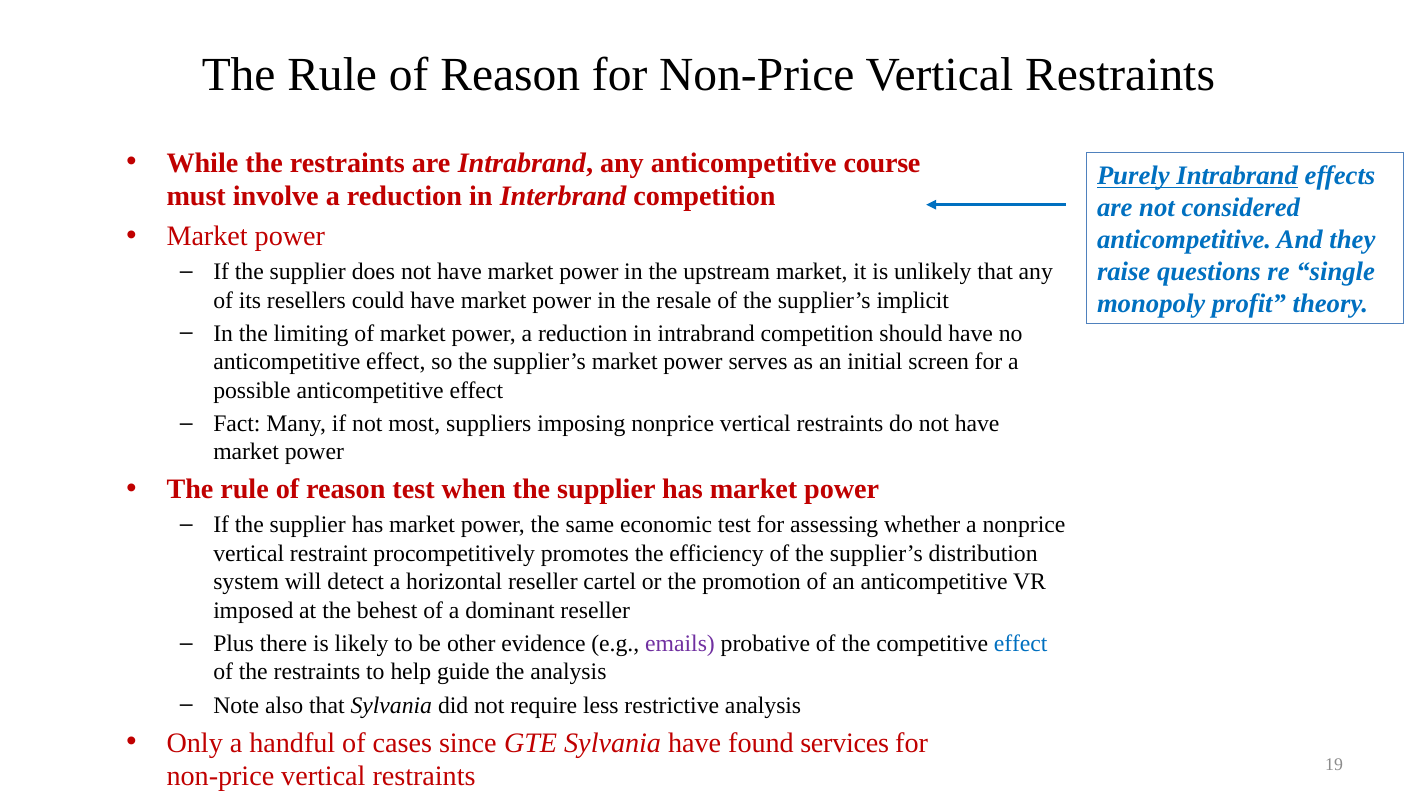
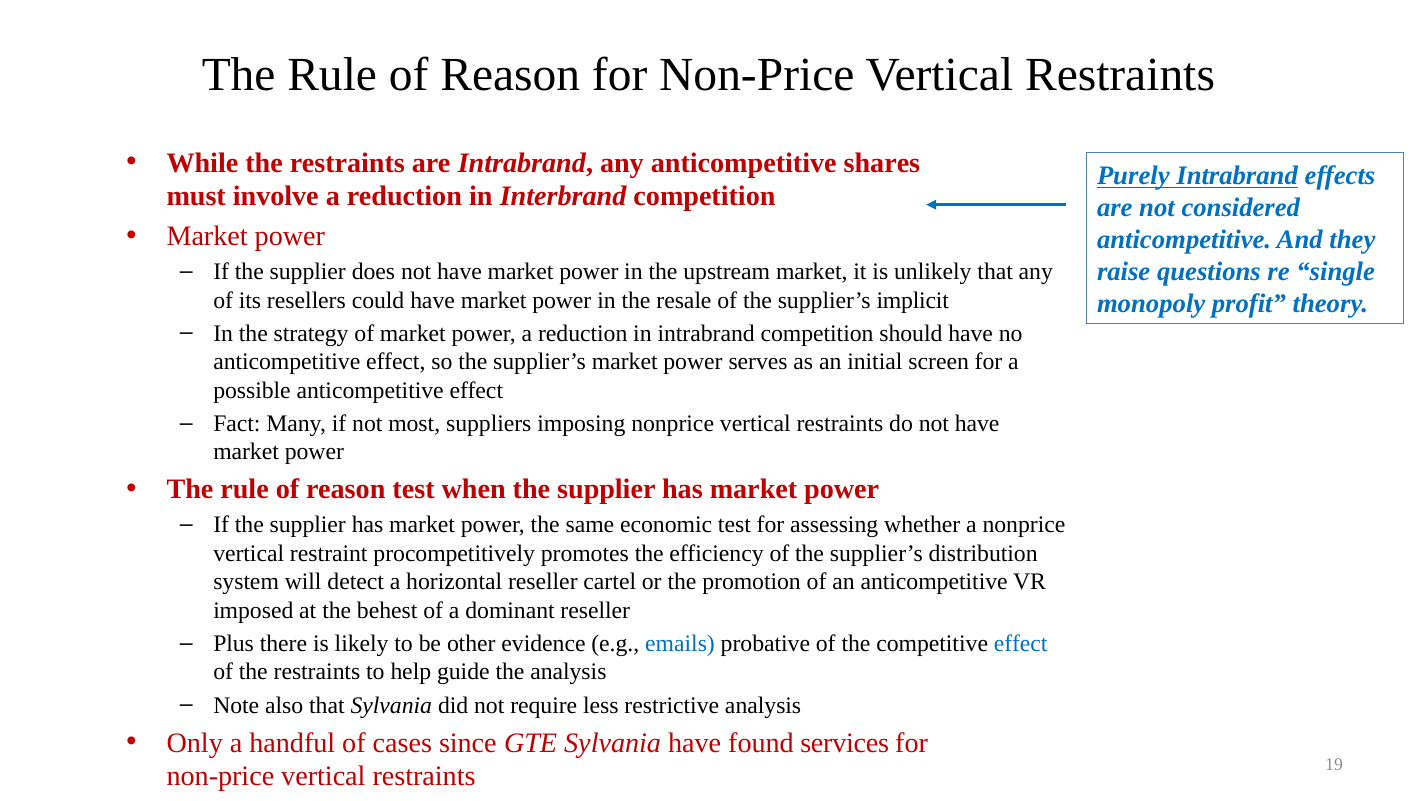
course: course -> shares (882, 163)
limiting: limiting -> strategy (311, 334)
emails colour: purple -> blue (680, 644)
